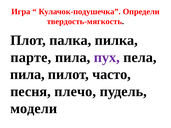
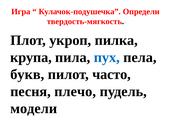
палка: палка -> укроп (70, 40)
парте: парте -> крупа (31, 57)
пух colour: purple -> blue (107, 57)
пила: пила -> букв (27, 75)
